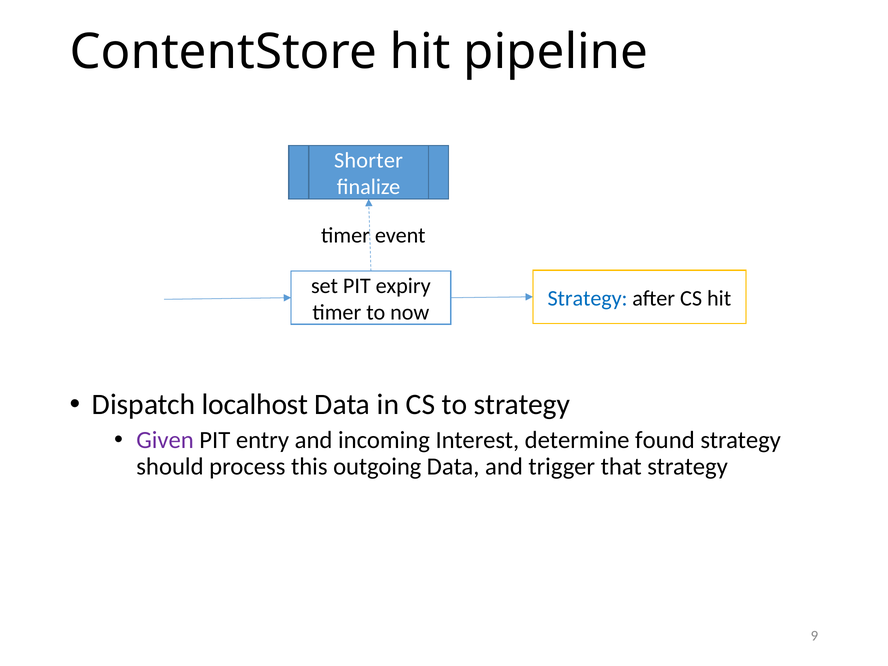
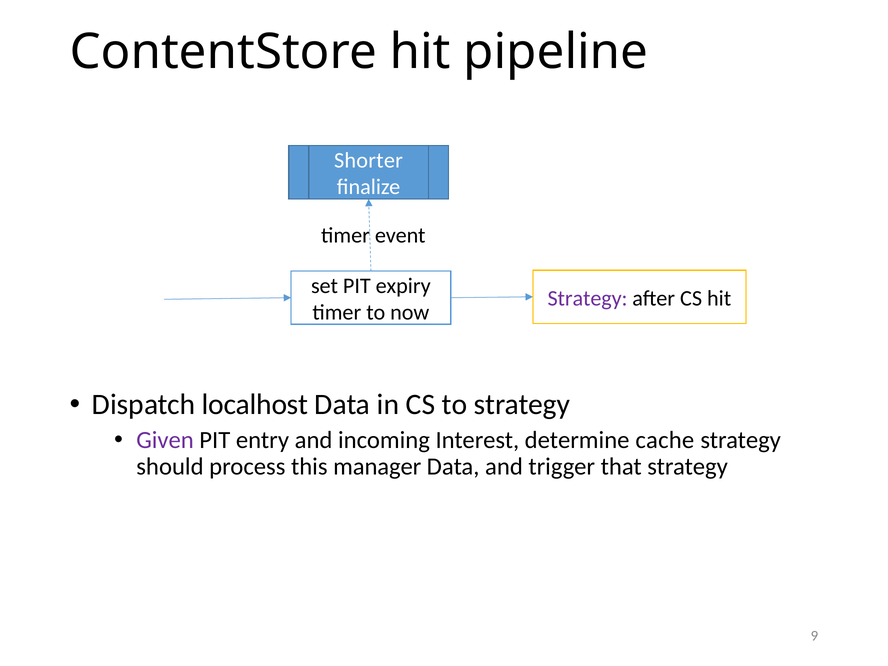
Strategy colour: blue -> purple (588, 298)
found: found -> cache (665, 440)
outgoing: outgoing -> manager (377, 467)
